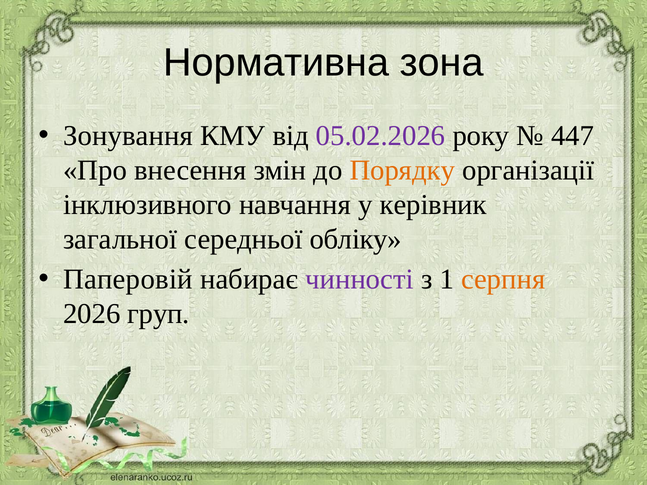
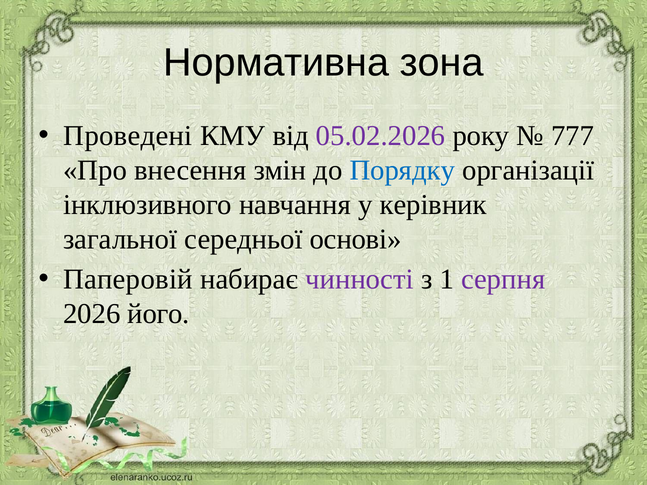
Зонування: Зонування -> Проведені (128, 136)
447: 447 -> 777 (573, 136)
Порядку colour: orange -> blue (402, 170)
обліку: обліку -> основі (356, 239)
серпня colour: orange -> purple (503, 280)
груп: груп -> його (158, 314)
